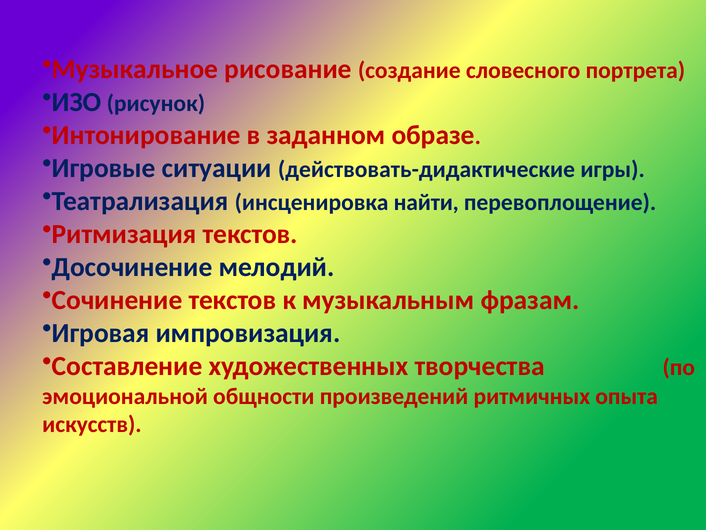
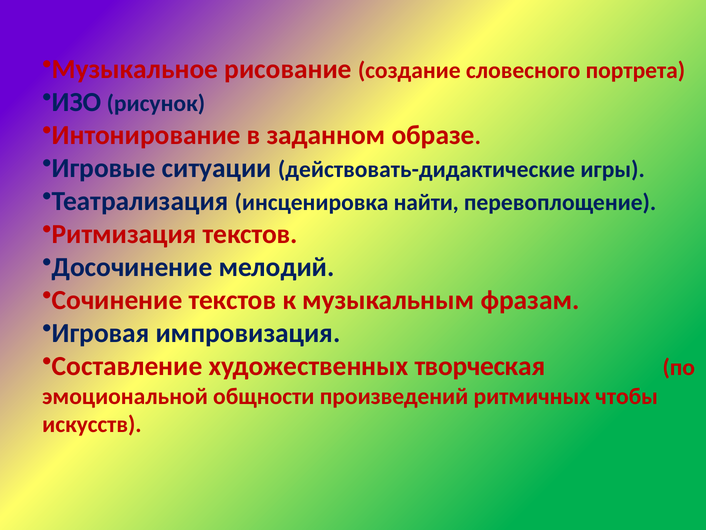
творчества: творчества -> творческая (480, 366)
опыта: опыта -> чтобы (627, 396)
